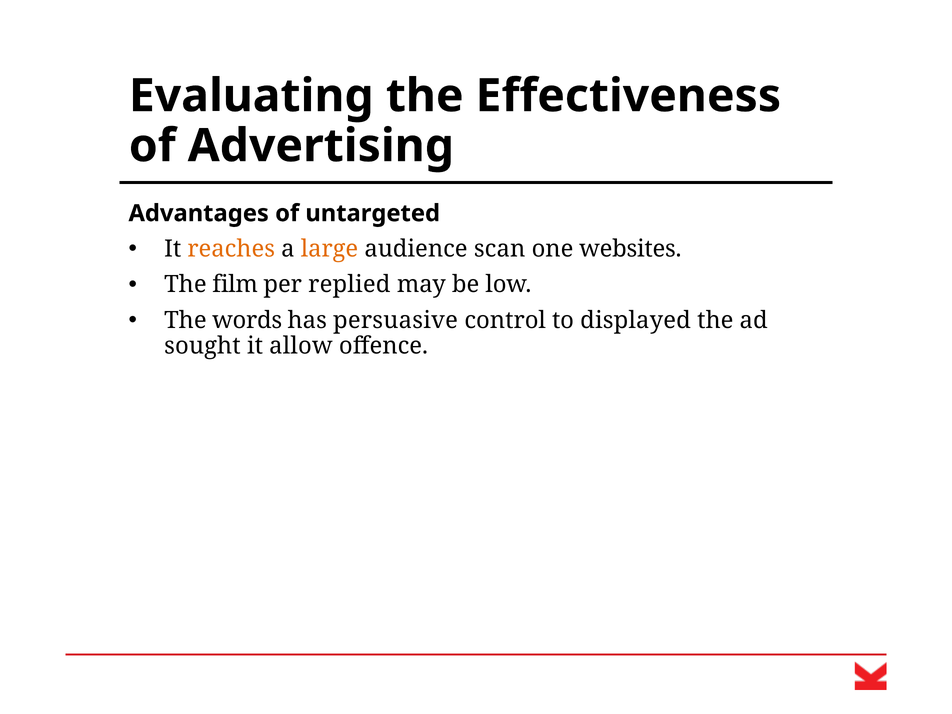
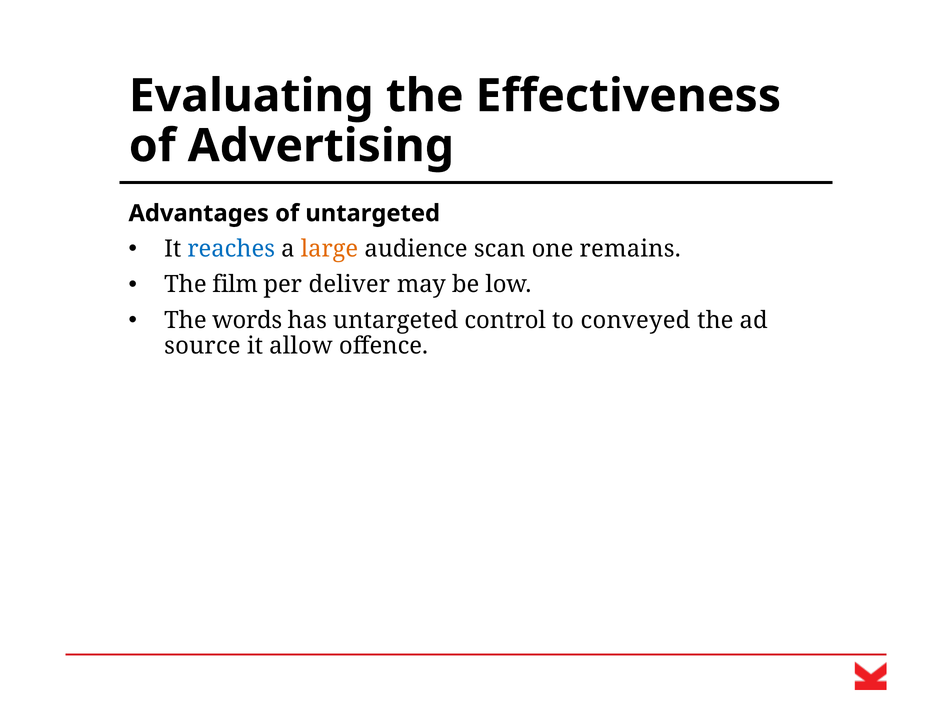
reaches colour: orange -> blue (231, 249)
websites: websites -> remains (630, 249)
replied: replied -> deliver (349, 285)
has persuasive: persuasive -> untargeted (396, 320)
displayed: displayed -> conveyed (635, 320)
sought: sought -> source (202, 346)
